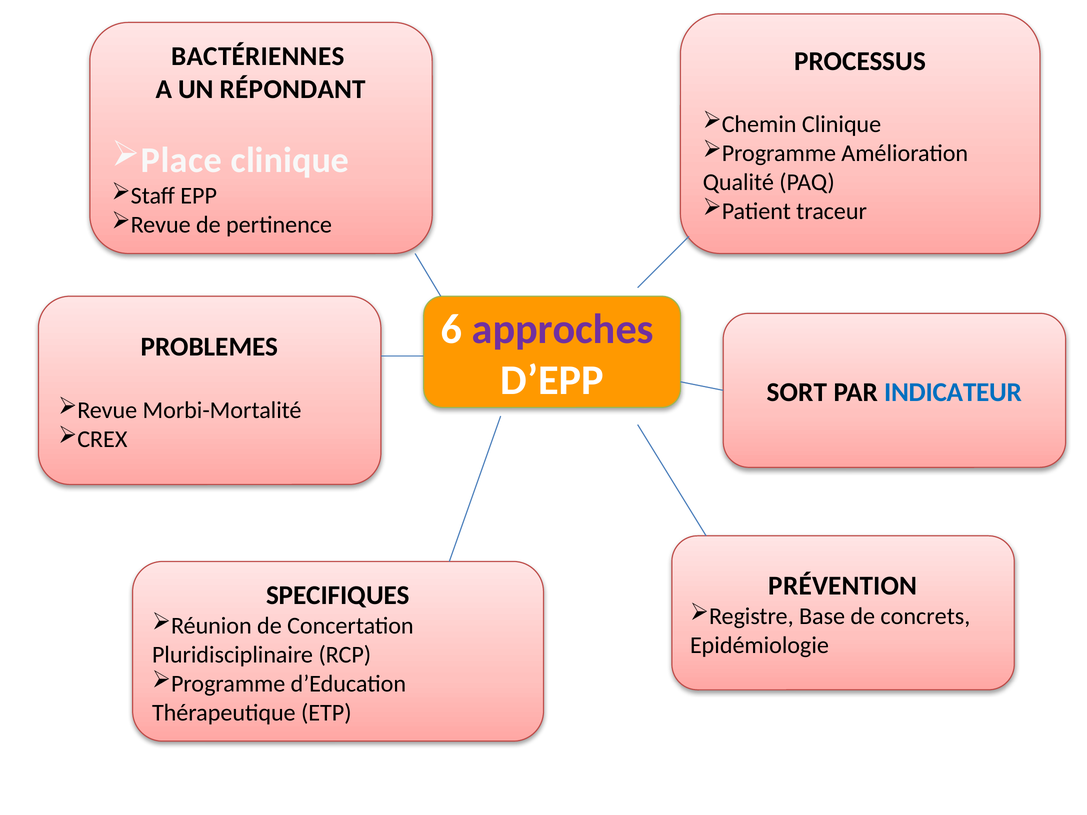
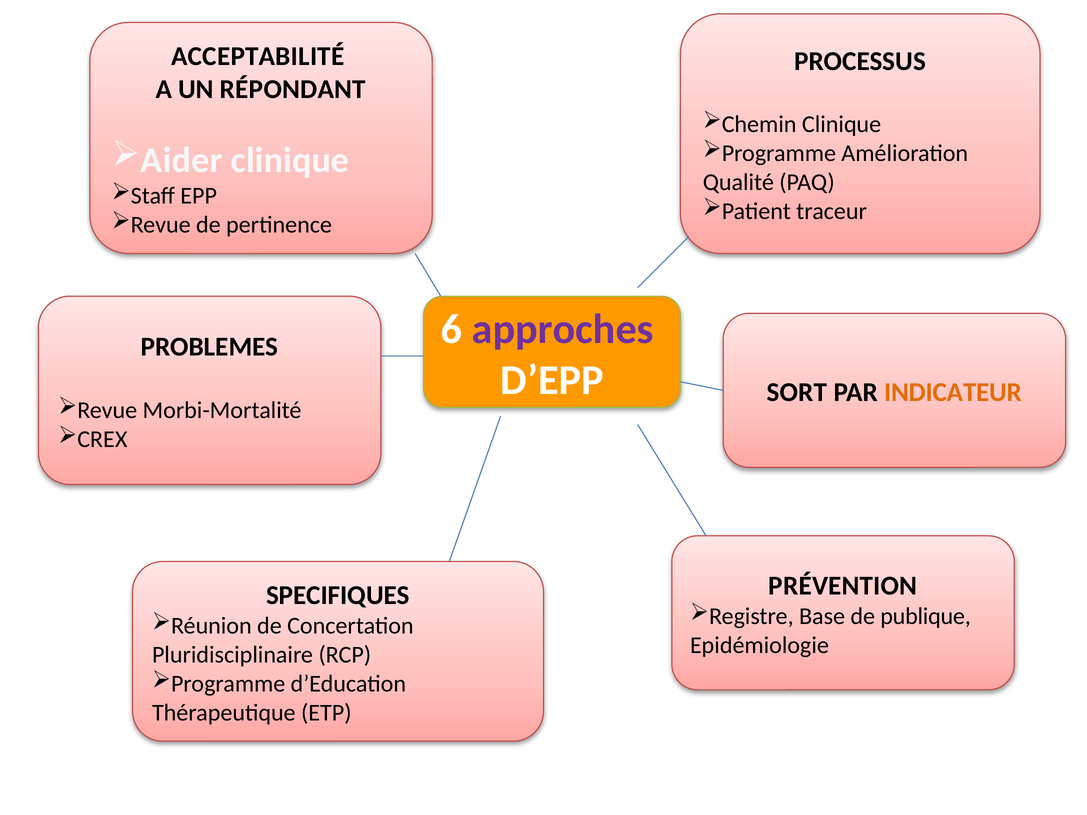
BACTÉRIENNES: BACTÉRIENNES -> ACCEPTABILITÉ (258, 57)
Place: Place -> Aider (181, 160)
INDICATEUR colour: blue -> orange (953, 392)
concrets: concrets -> publique (926, 616)
